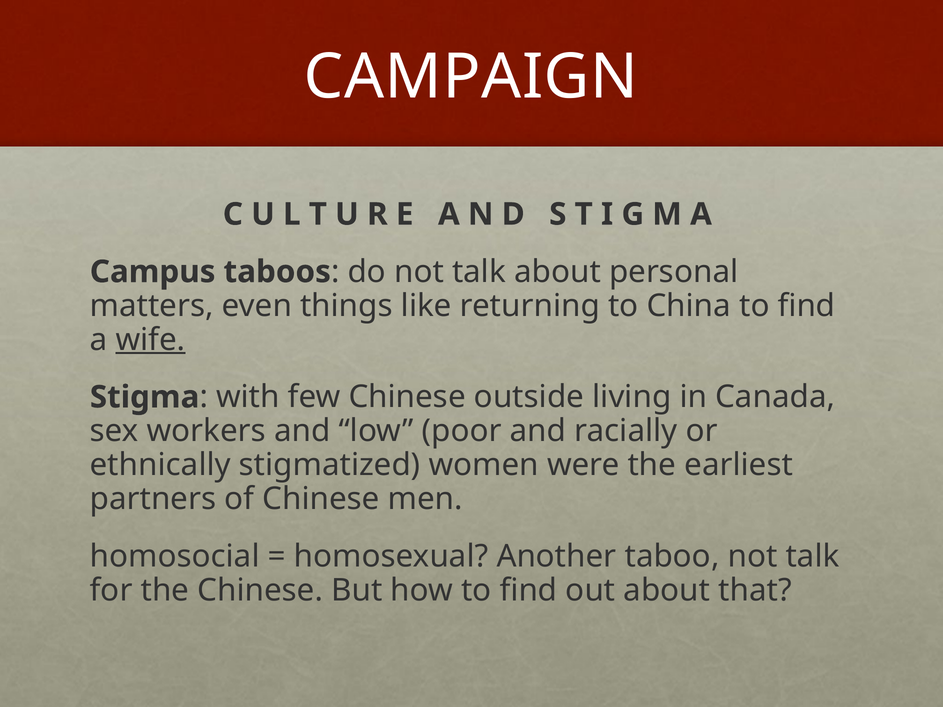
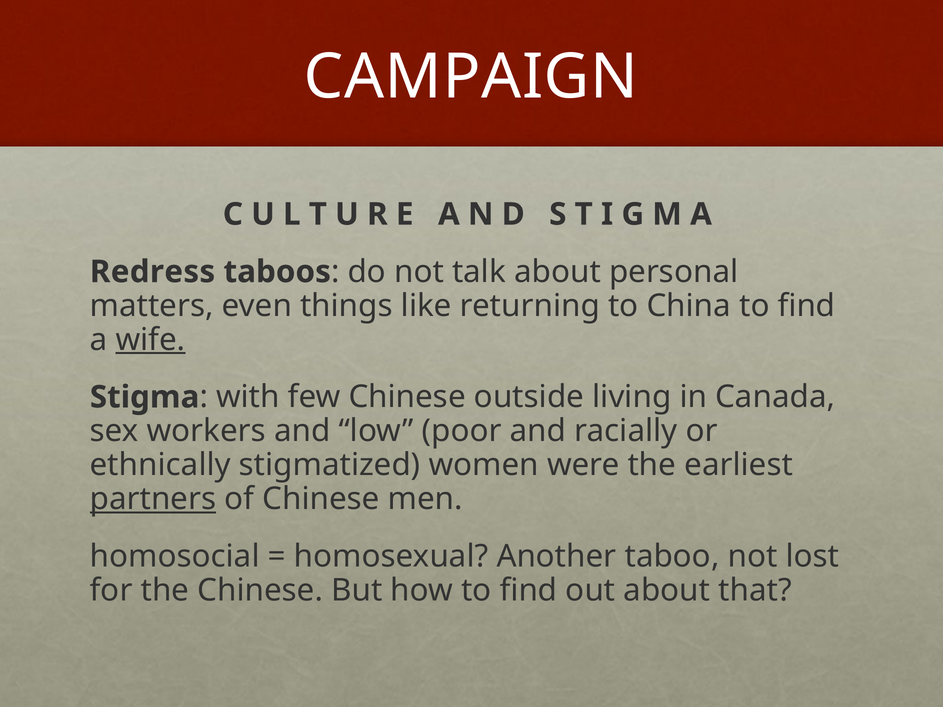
Campus: Campus -> Redress (152, 272)
partners underline: none -> present (153, 499)
taboo not talk: talk -> lost (812, 557)
